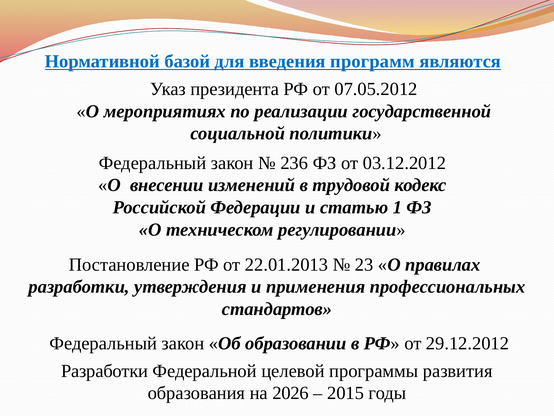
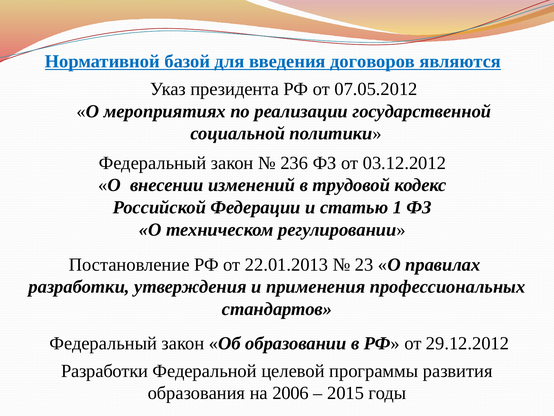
программ: программ -> договоров (373, 61)
2026: 2026 -> 2006 (291, 393)
